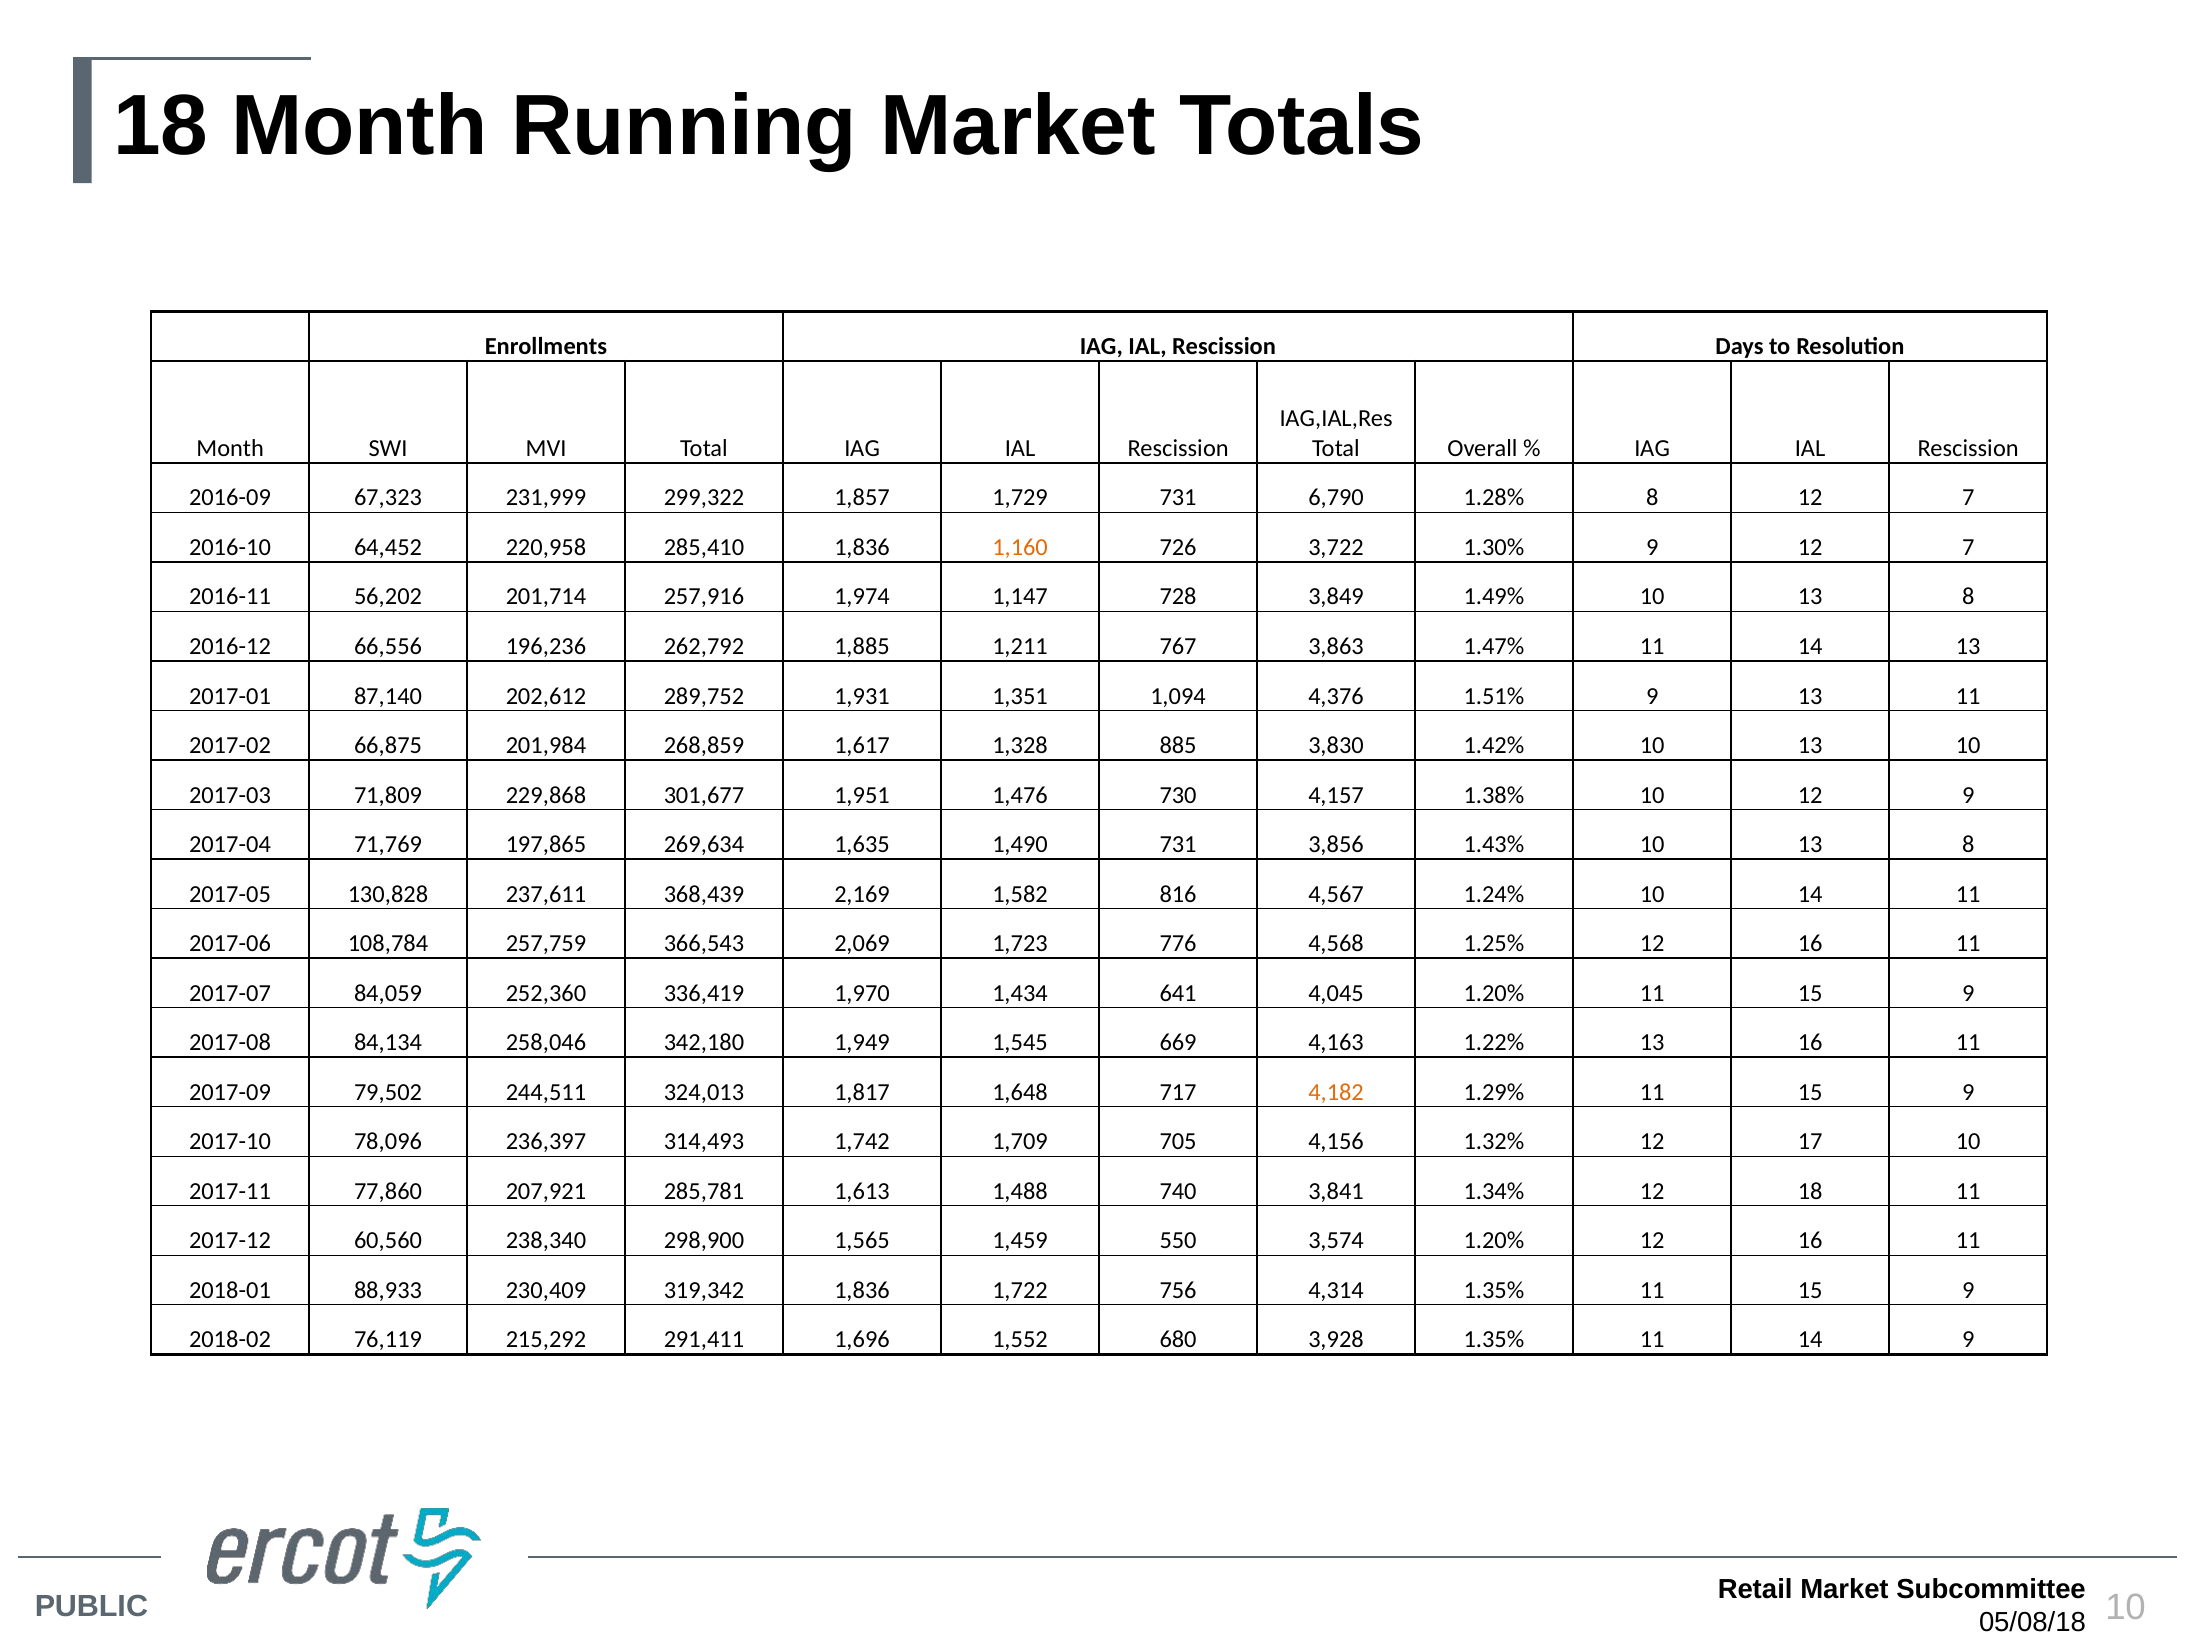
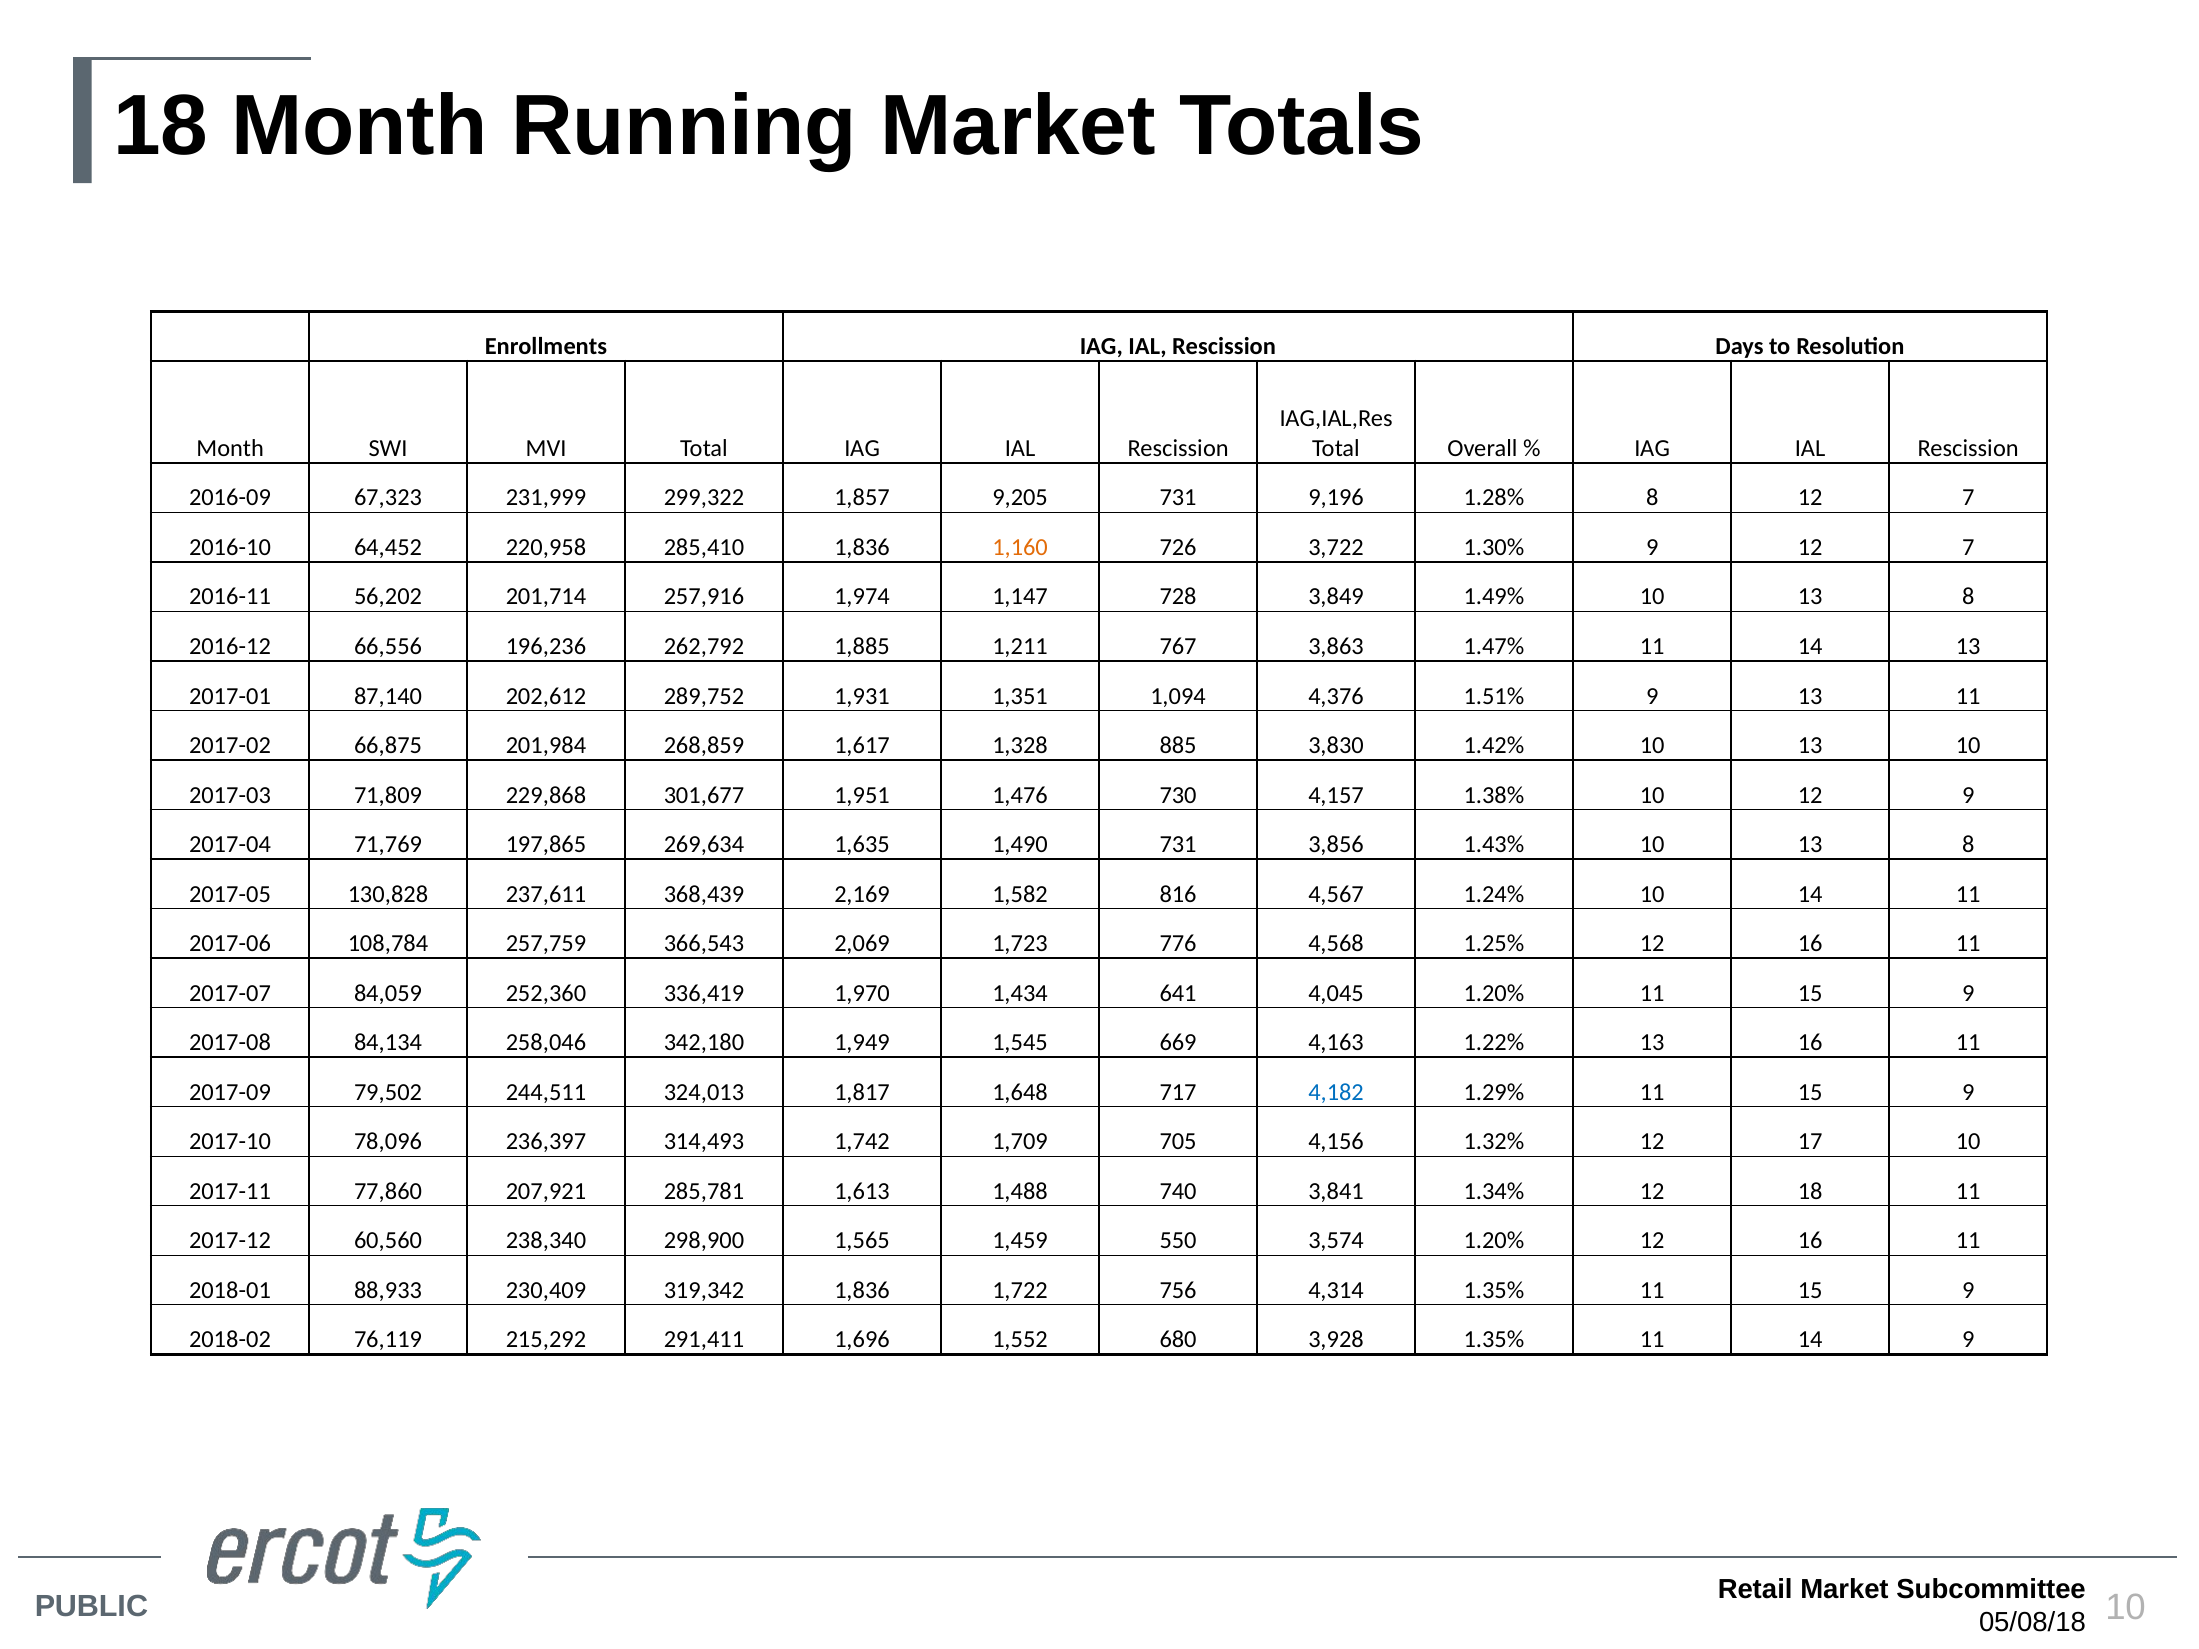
1,729: 1,729 -> 9,205 (1020, 498)
6,790: 6,790 -> 9,196 (1336, 498)
4,182 colour: orange -> blue (1336, 1092)
